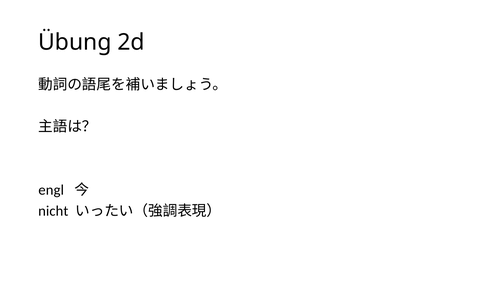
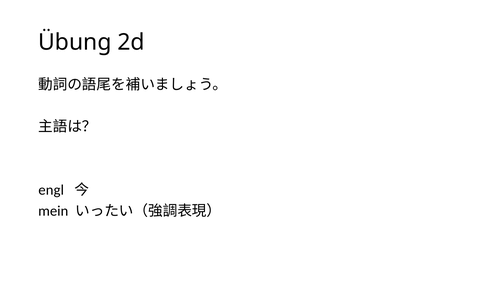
nicht: nicht -> mein (53, 211)
